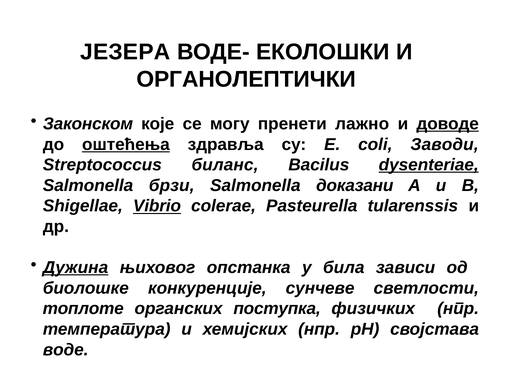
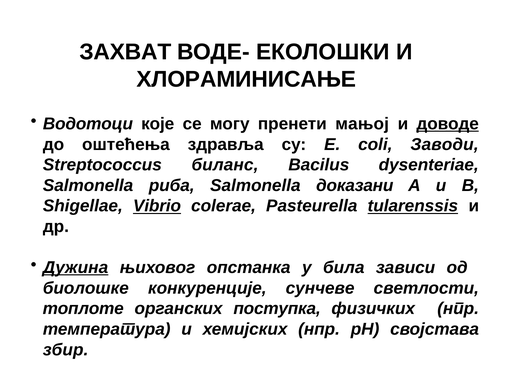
ЈЕЗЕРА: ЈЕЗЕРА -> ЗАХВАТ (125, 52)
ОРГАНОЛЕПТИЧКИ: ОРГАНОЛЕПТИЧКИ -> ХЛОРАМИНИСАЊЕ (246, 79)
Законском: Законском -> Водотоци (88, 124)
лажно: лажно -> мањој (362, 124)
оштећења underline: present -> none (126, 145)
dysenteriae underline: present -> none (429, 165)
брзи: брзи -> риба (172, 186)
tularenssis underline: none -> present (413, 206)
водe: водe -> збир (66, 350)
